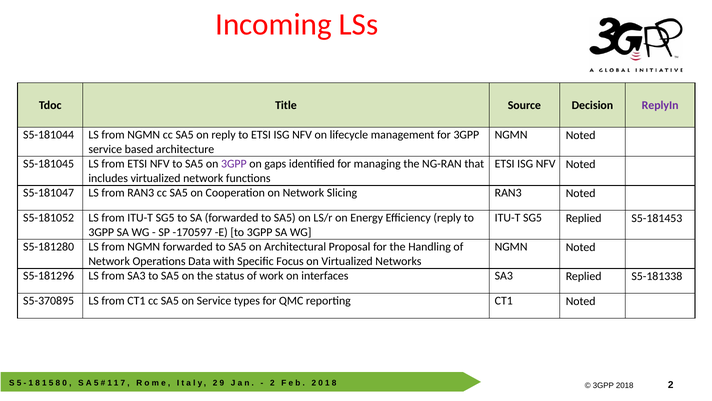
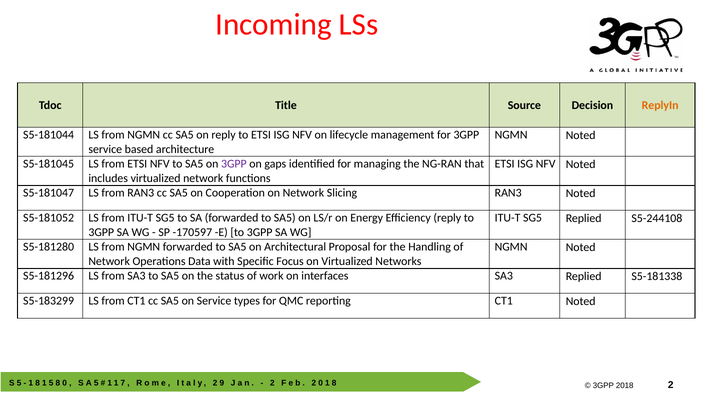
ReplyIn colour: purple -> orange (660, 105)
S5-181453: S5-181453 -> S5-244108 (657, 218)
S5-370895: S5-370895 -> S5-183299 (49, 300)
